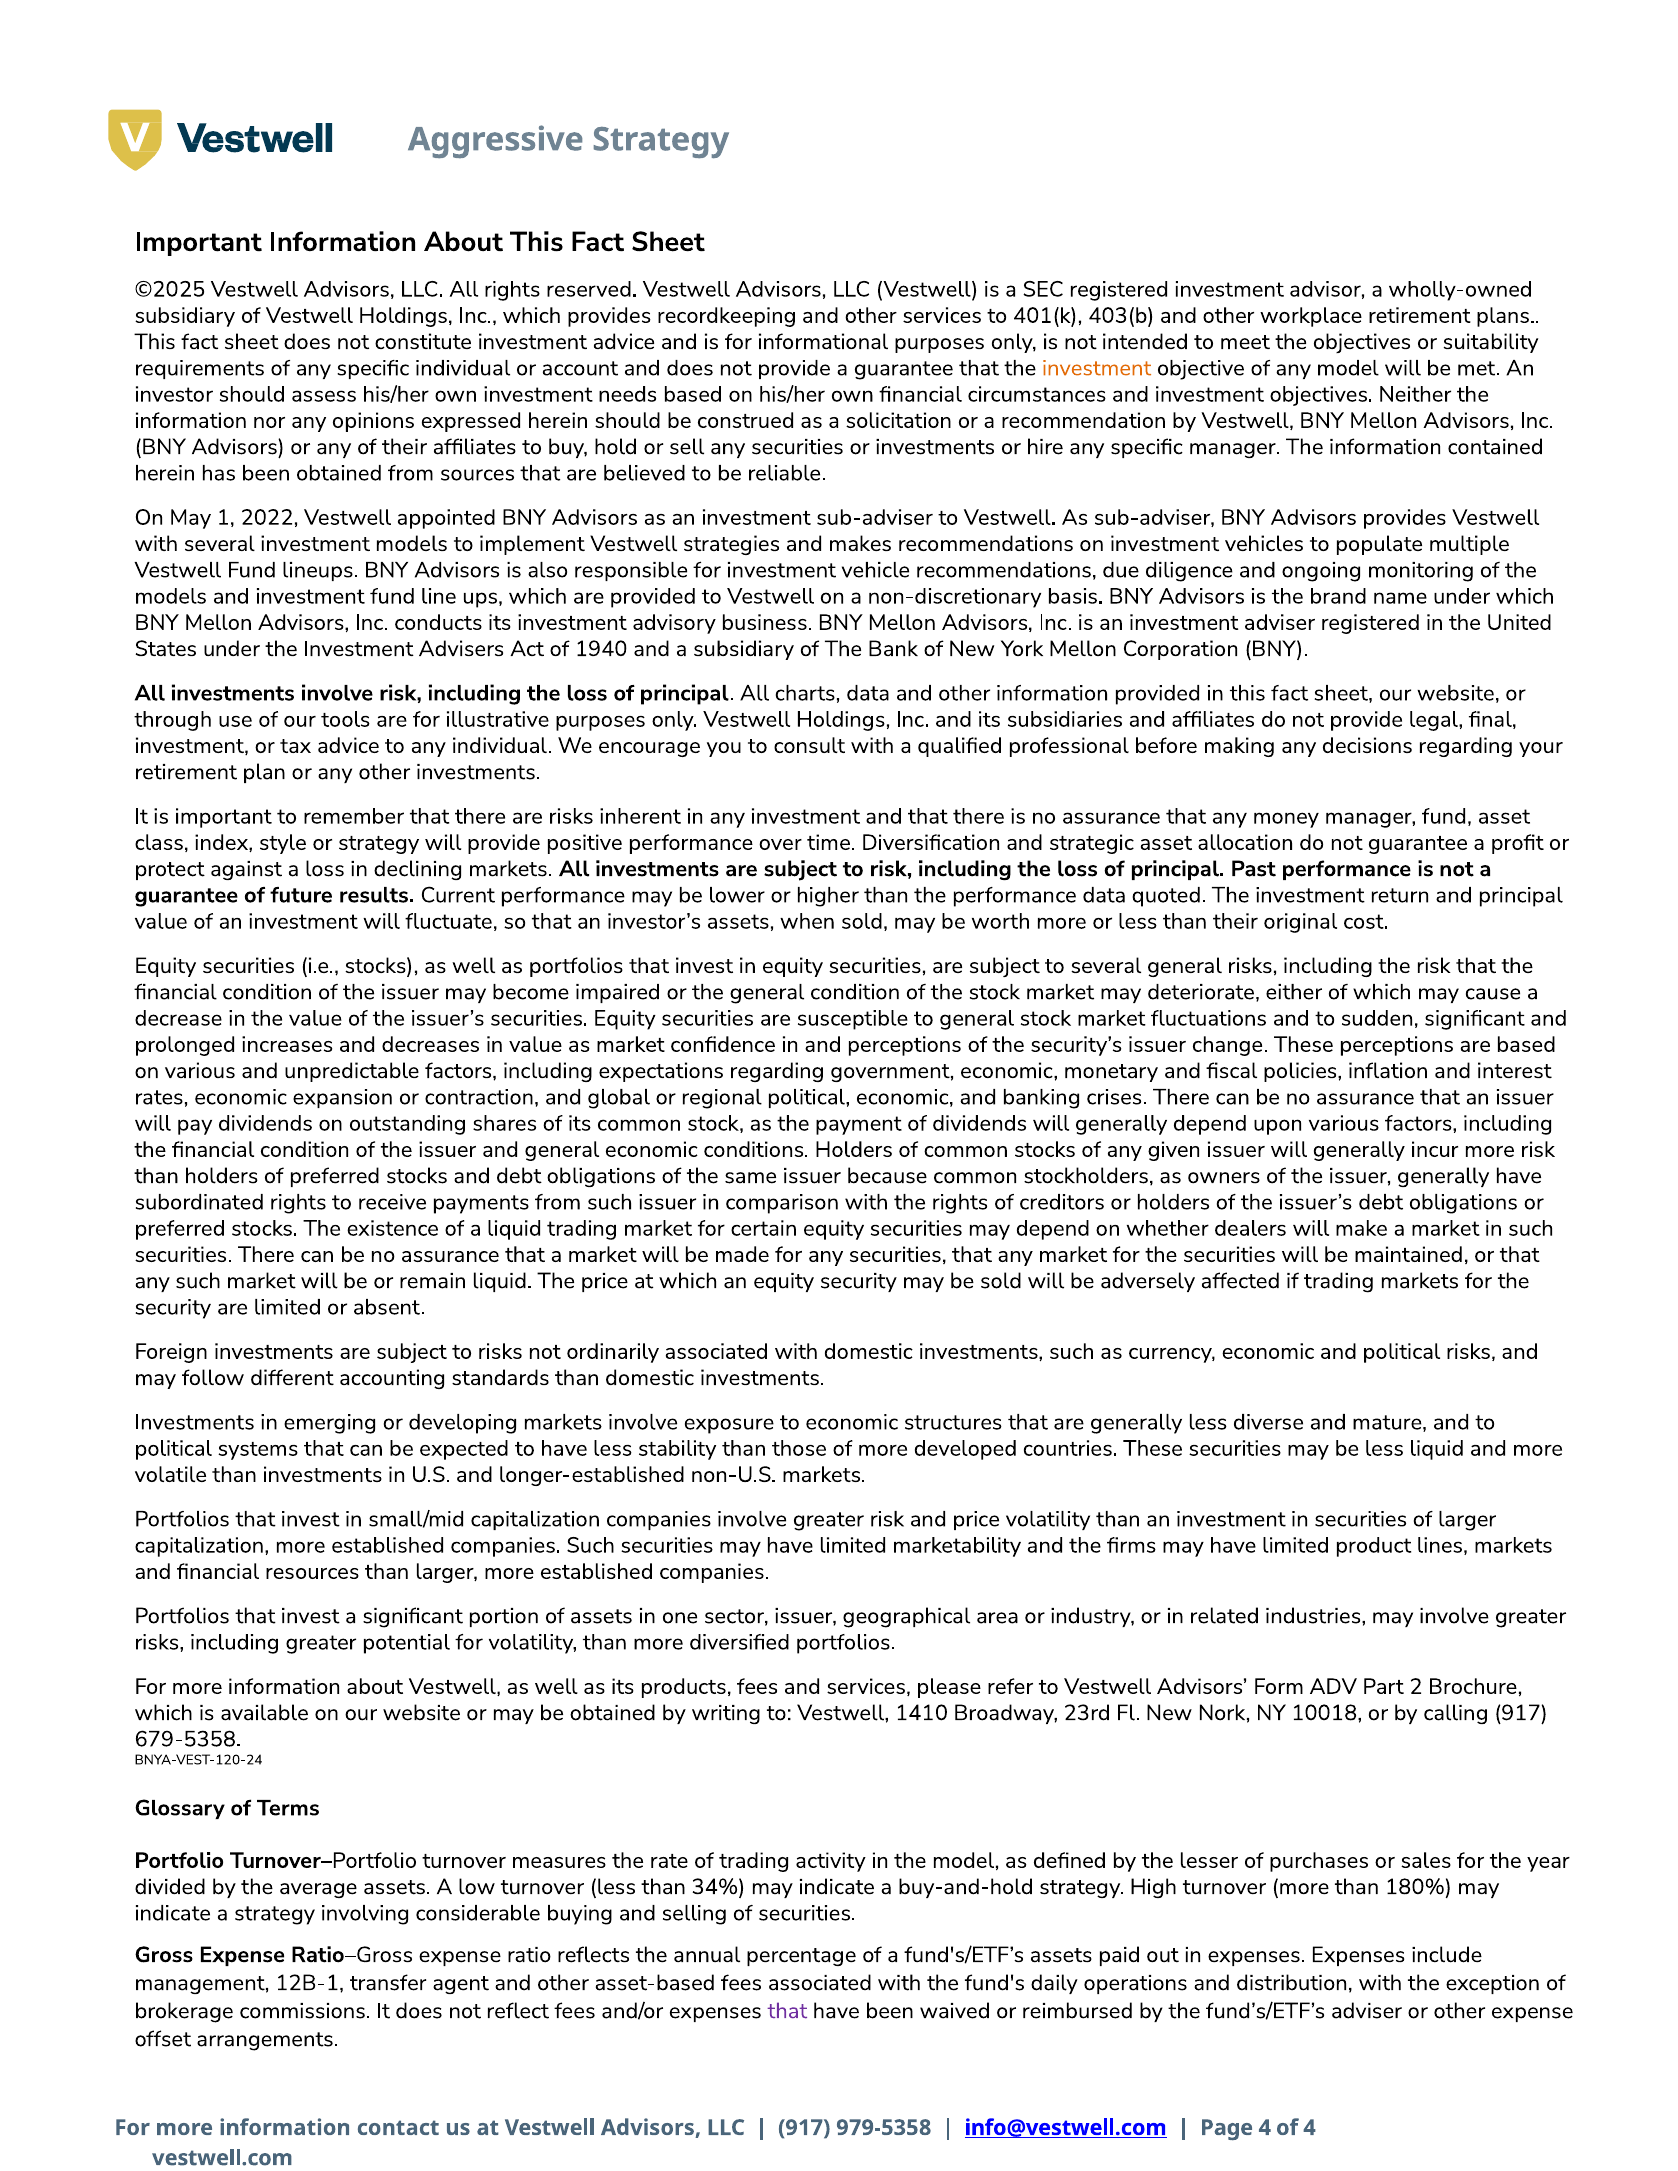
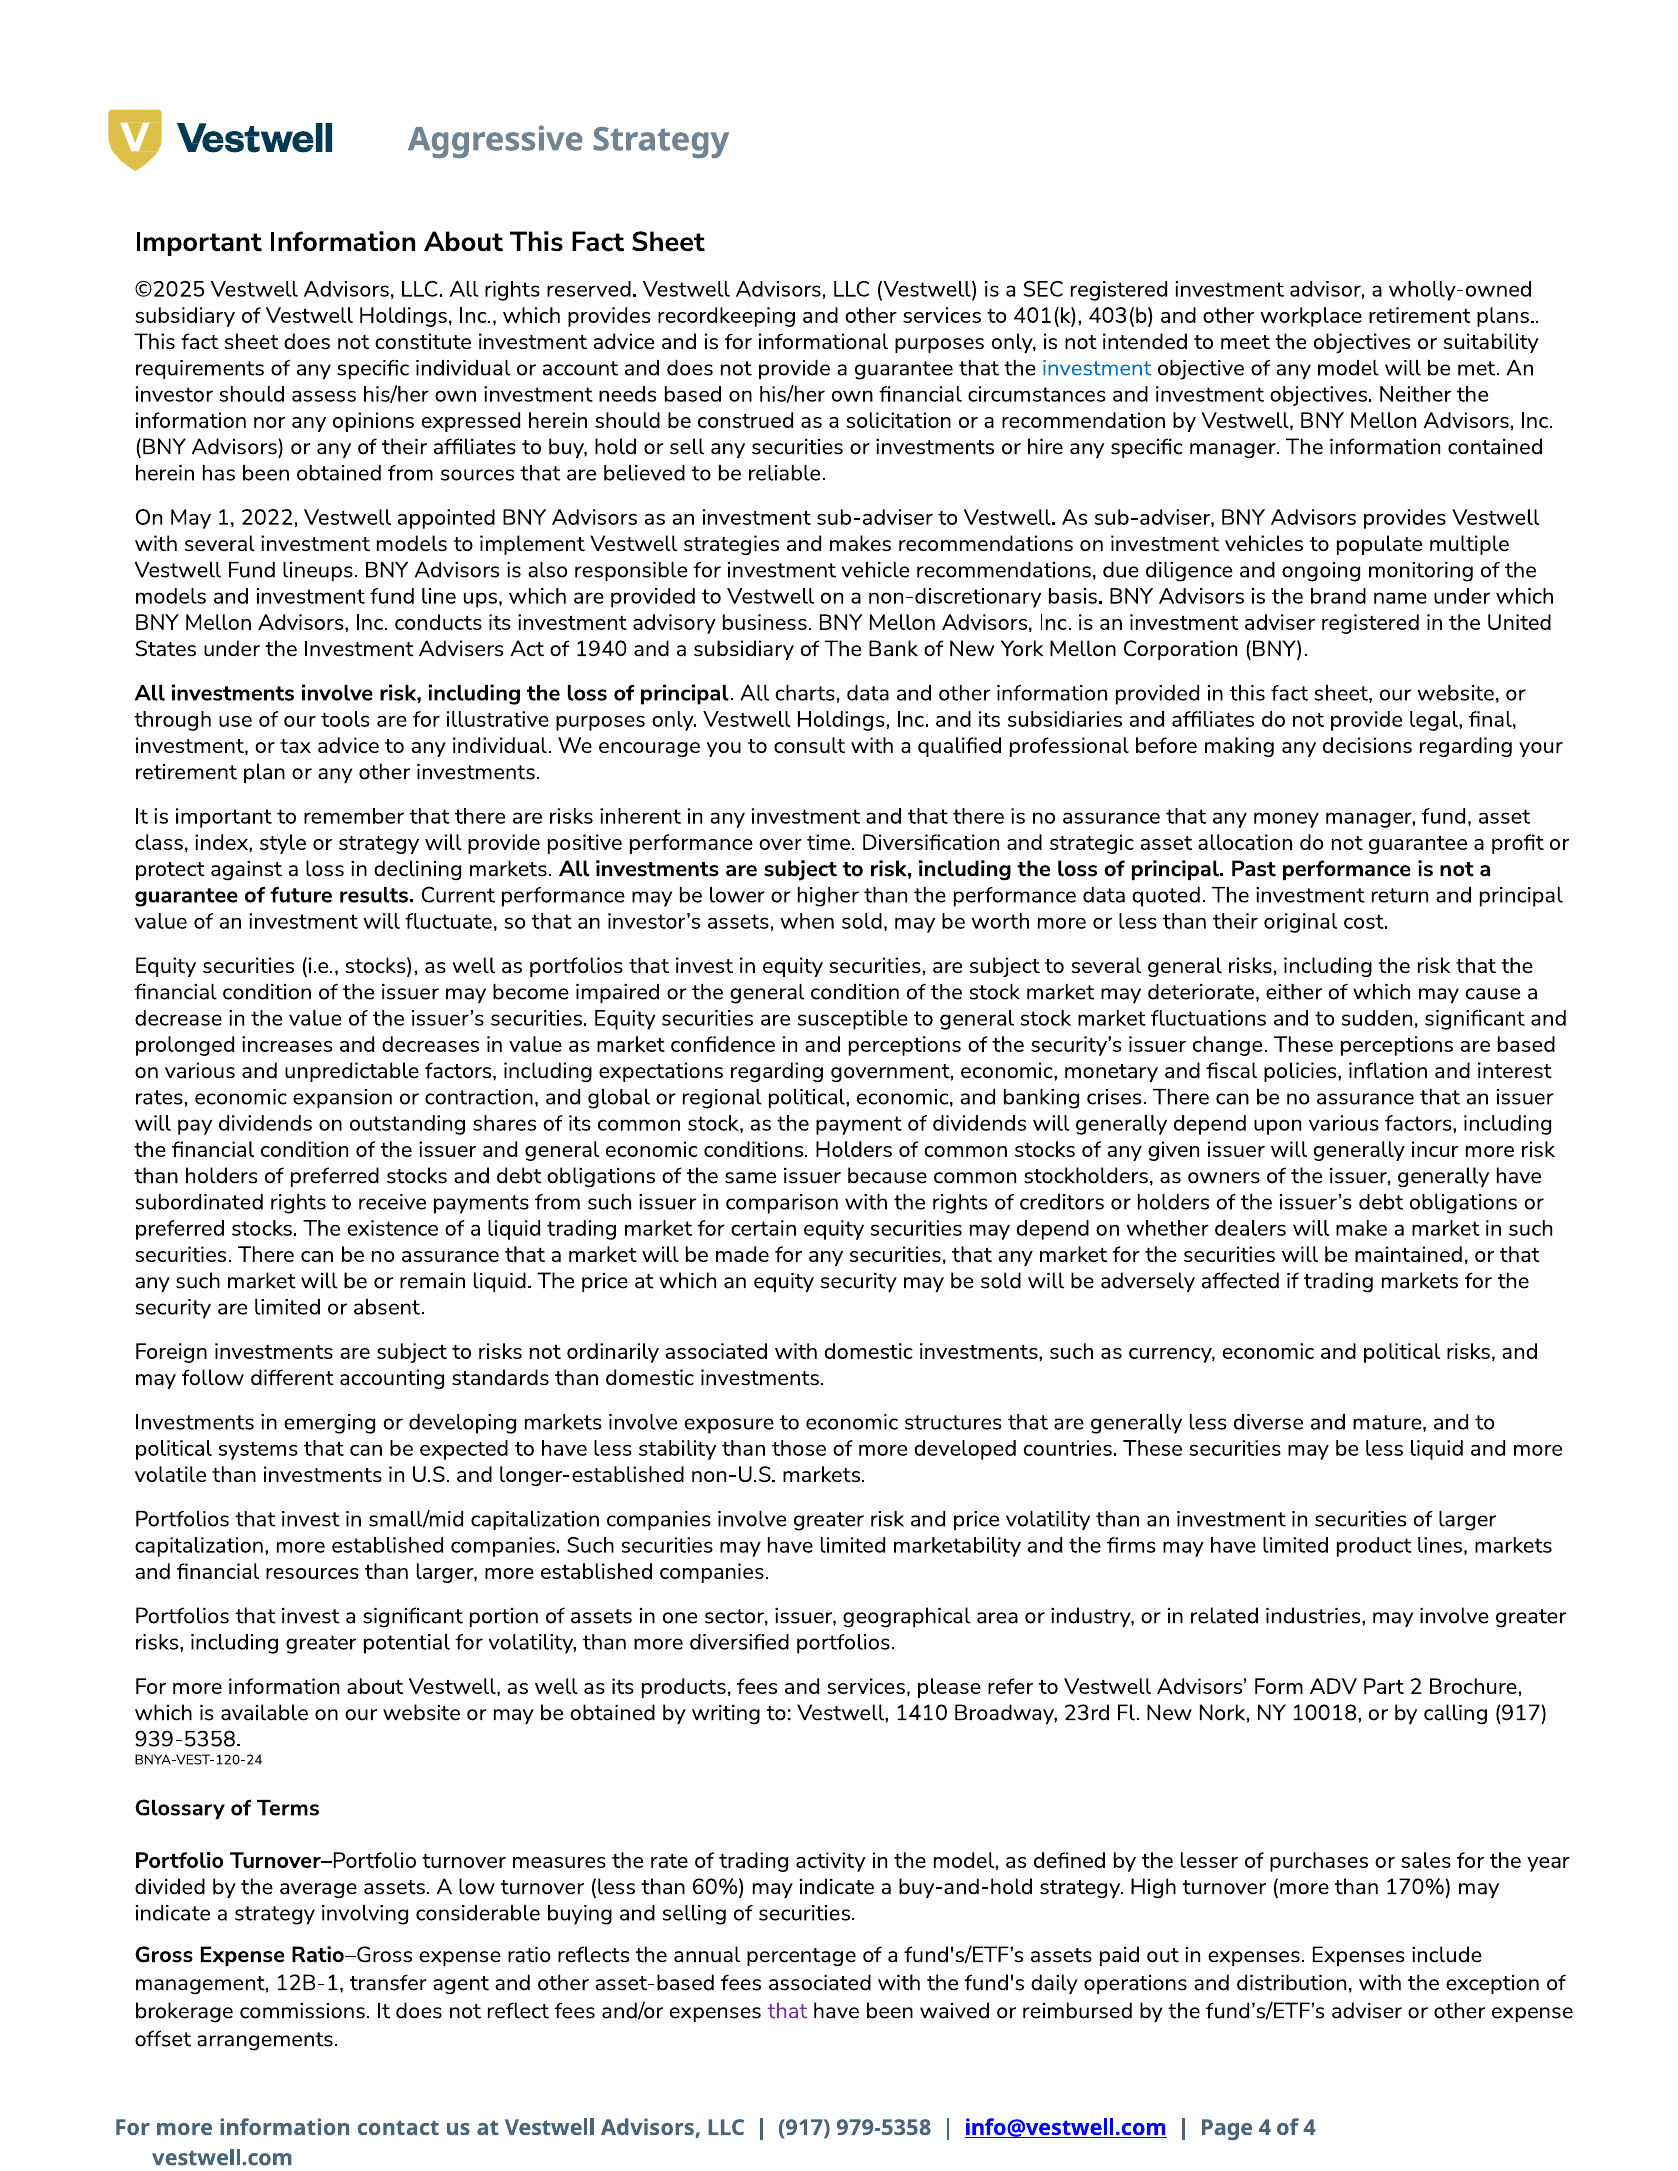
investment colour: orange -> blue (1097, 368)
679-5358: 679-5358 -> 939-5358 (188, 1740)
34%: 34% -> 60% (718, 1887)
180%: 180% -> 170% (1418, 1887)
